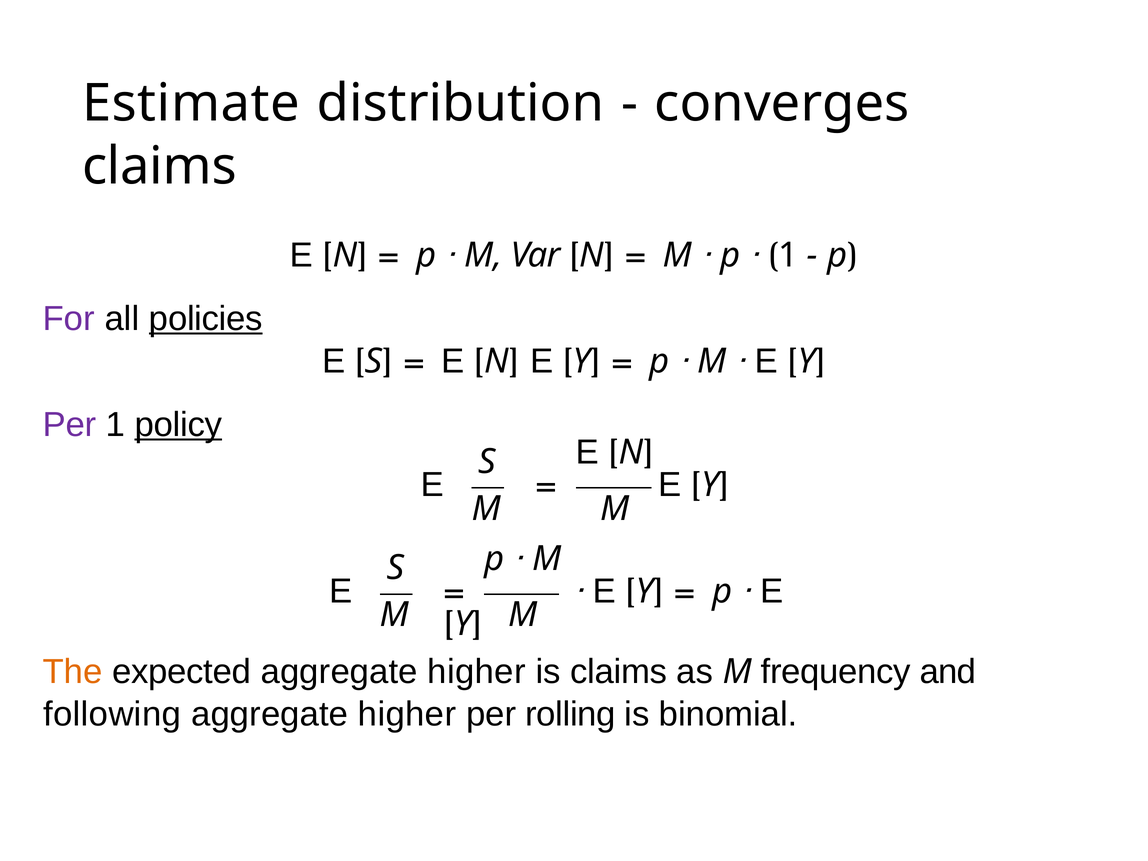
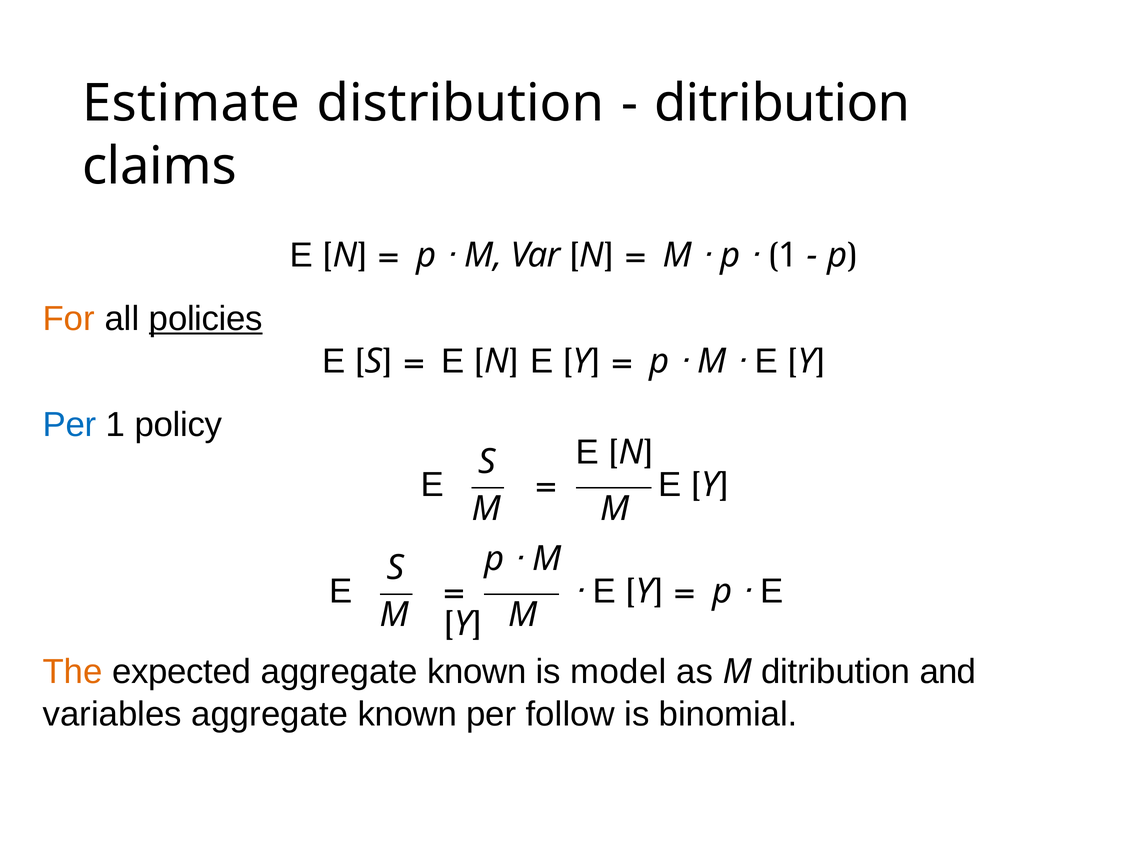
converges: converges -> ditribution (782, 103)
For colour: purple -> orange (69, 319)
Per colour: purple -> blue (70, 425)
policy underline: present -> none (178, 425)
expected aggregate higher: higher -> known (477, 673)
is claims: claims -> model (618, 673)
M frequency: frequency -> ditribution (836, 673)
following: following -> variables (112, 715)
higher: higher -> known (407, 715)
rolling: rolling -> follow (570, 715)
